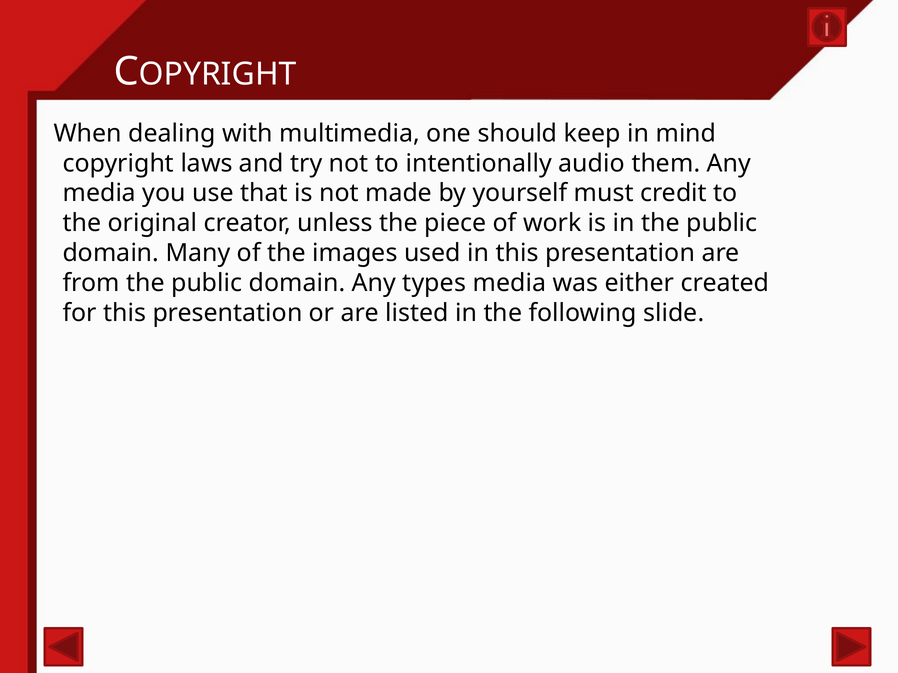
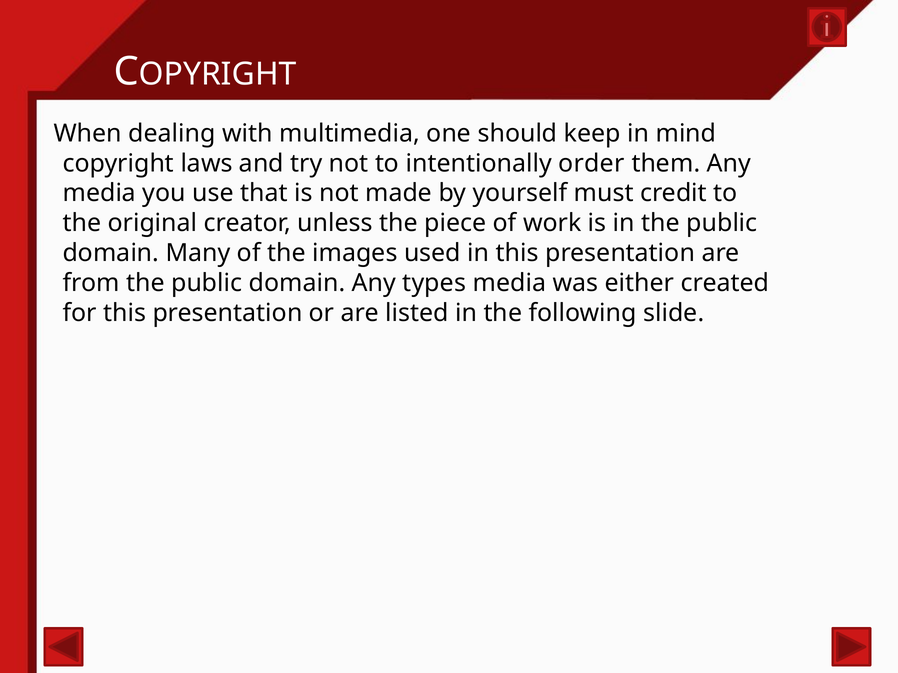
audio: audio -> order (592, 163)
